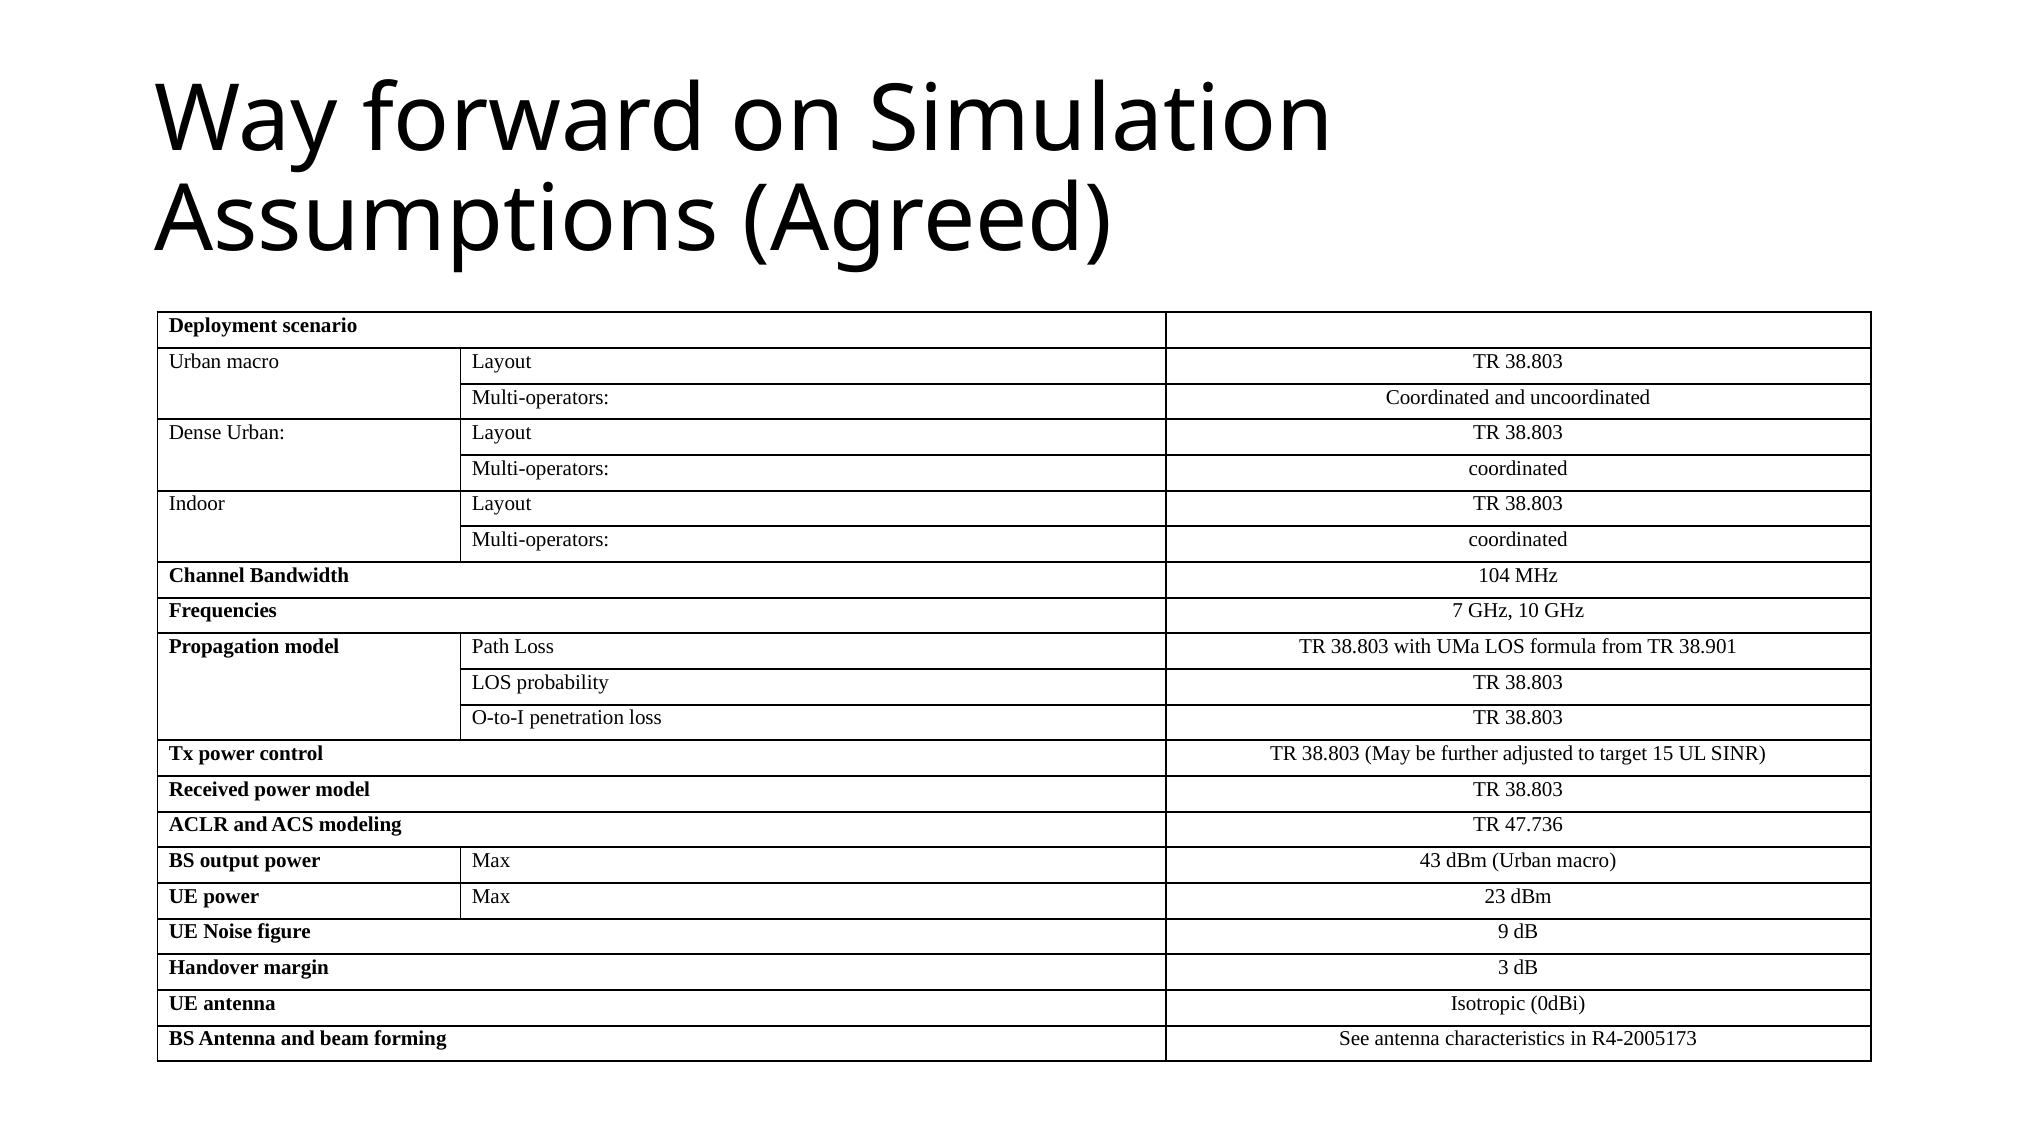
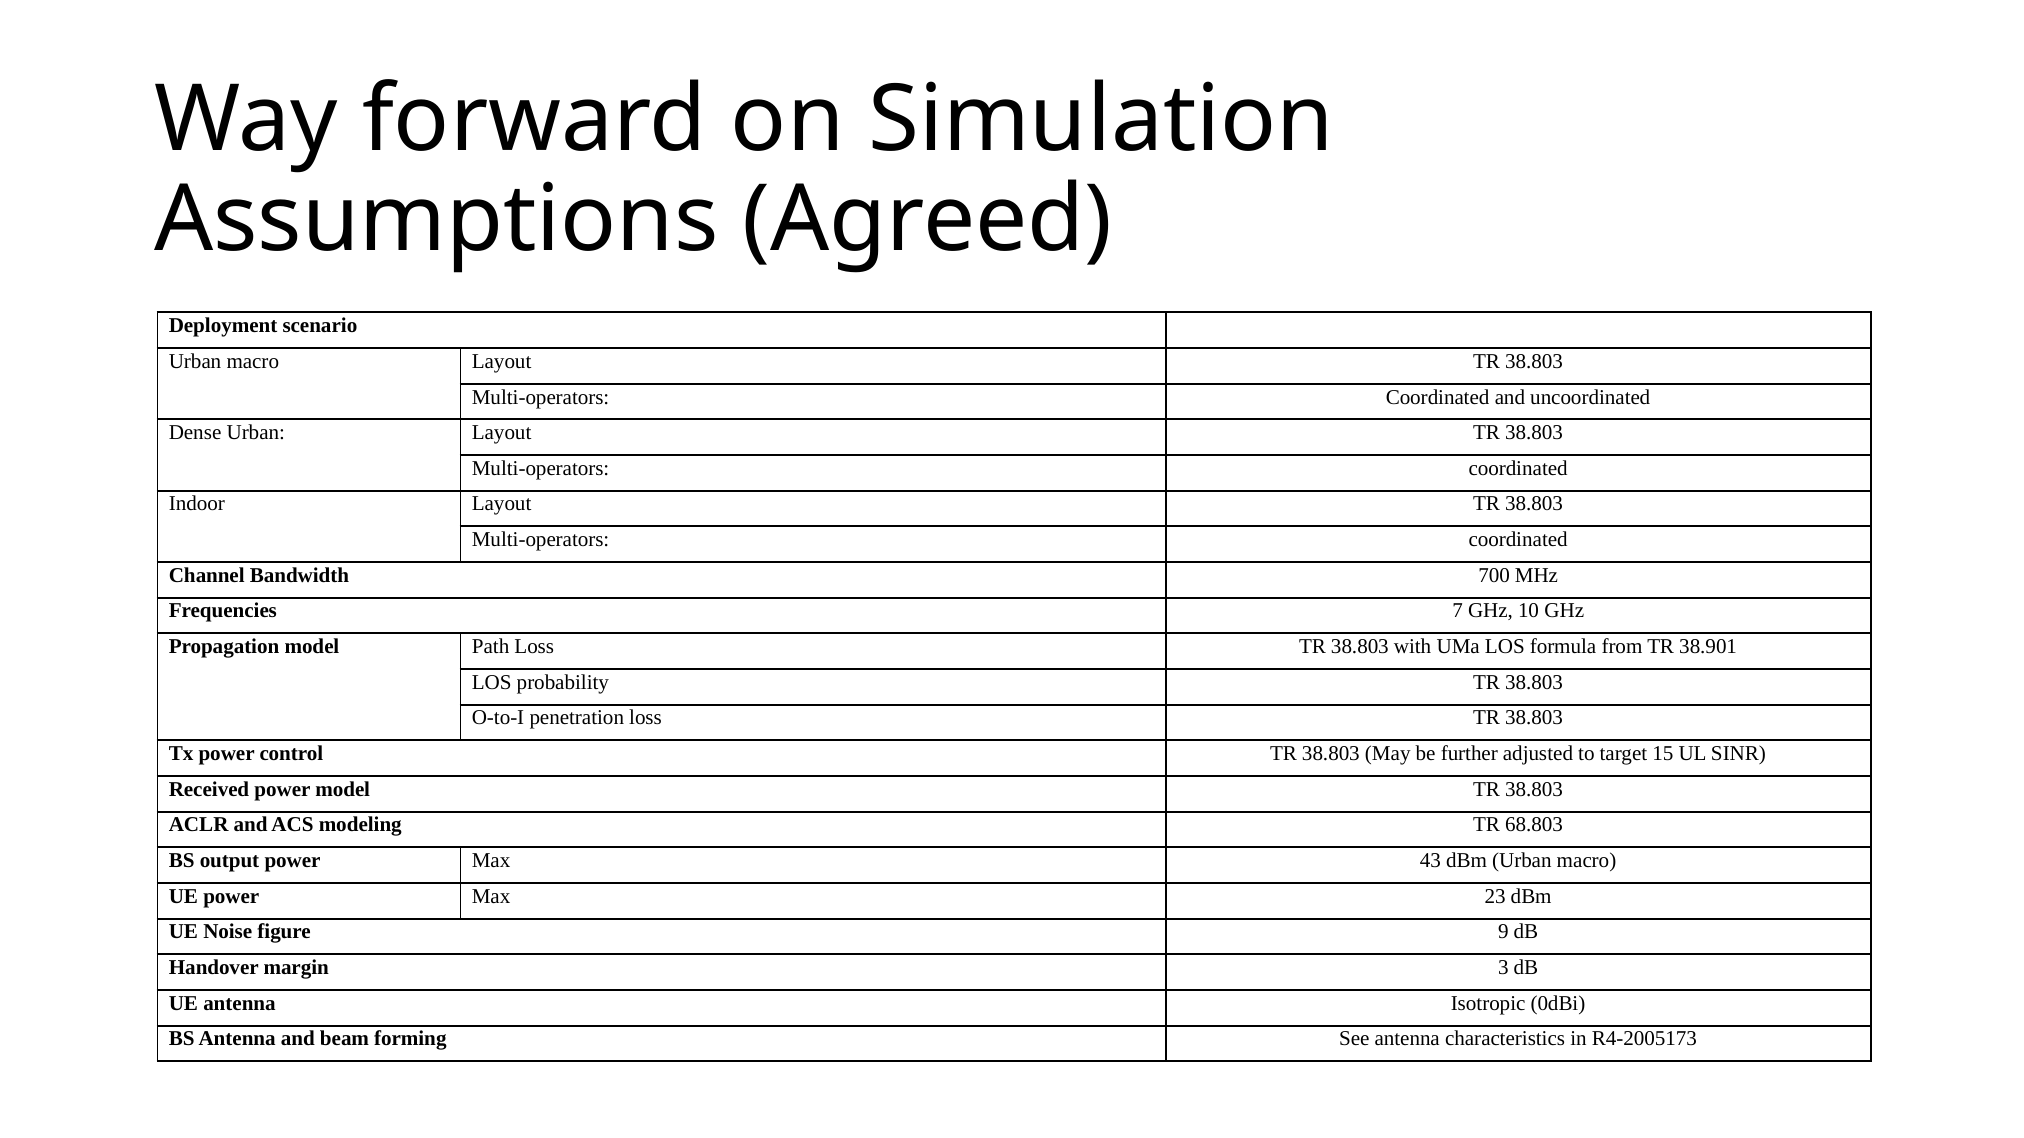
104: 104 -> 700 (1494, 576)
47.736: 47.736 -> 68.803 (1534, 825)
